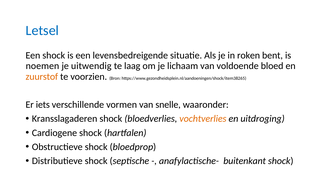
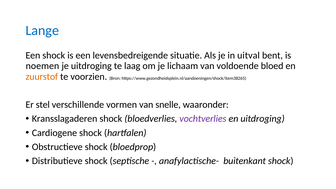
Letsel: Letsel -> Lange (42, 31)
roken: roken -> uitval (248, 55)
je uitwendig: uitwendig -> uitdroging (91, 66)
iets: iets -> stel (43, 105)
vochtverlies colour: orange -> purple (203, 119)
